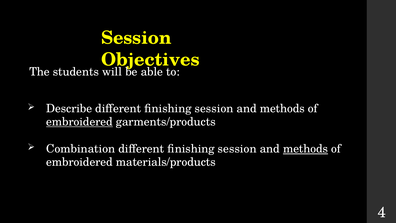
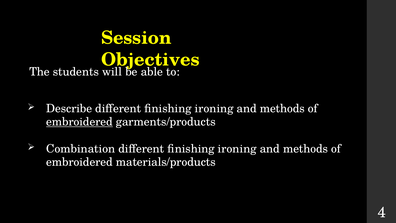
Describe different finishing session: session -> ironing (214, 108)
session: session -> ironing (237, 149)
methods underline: present -> none (306, 149)
